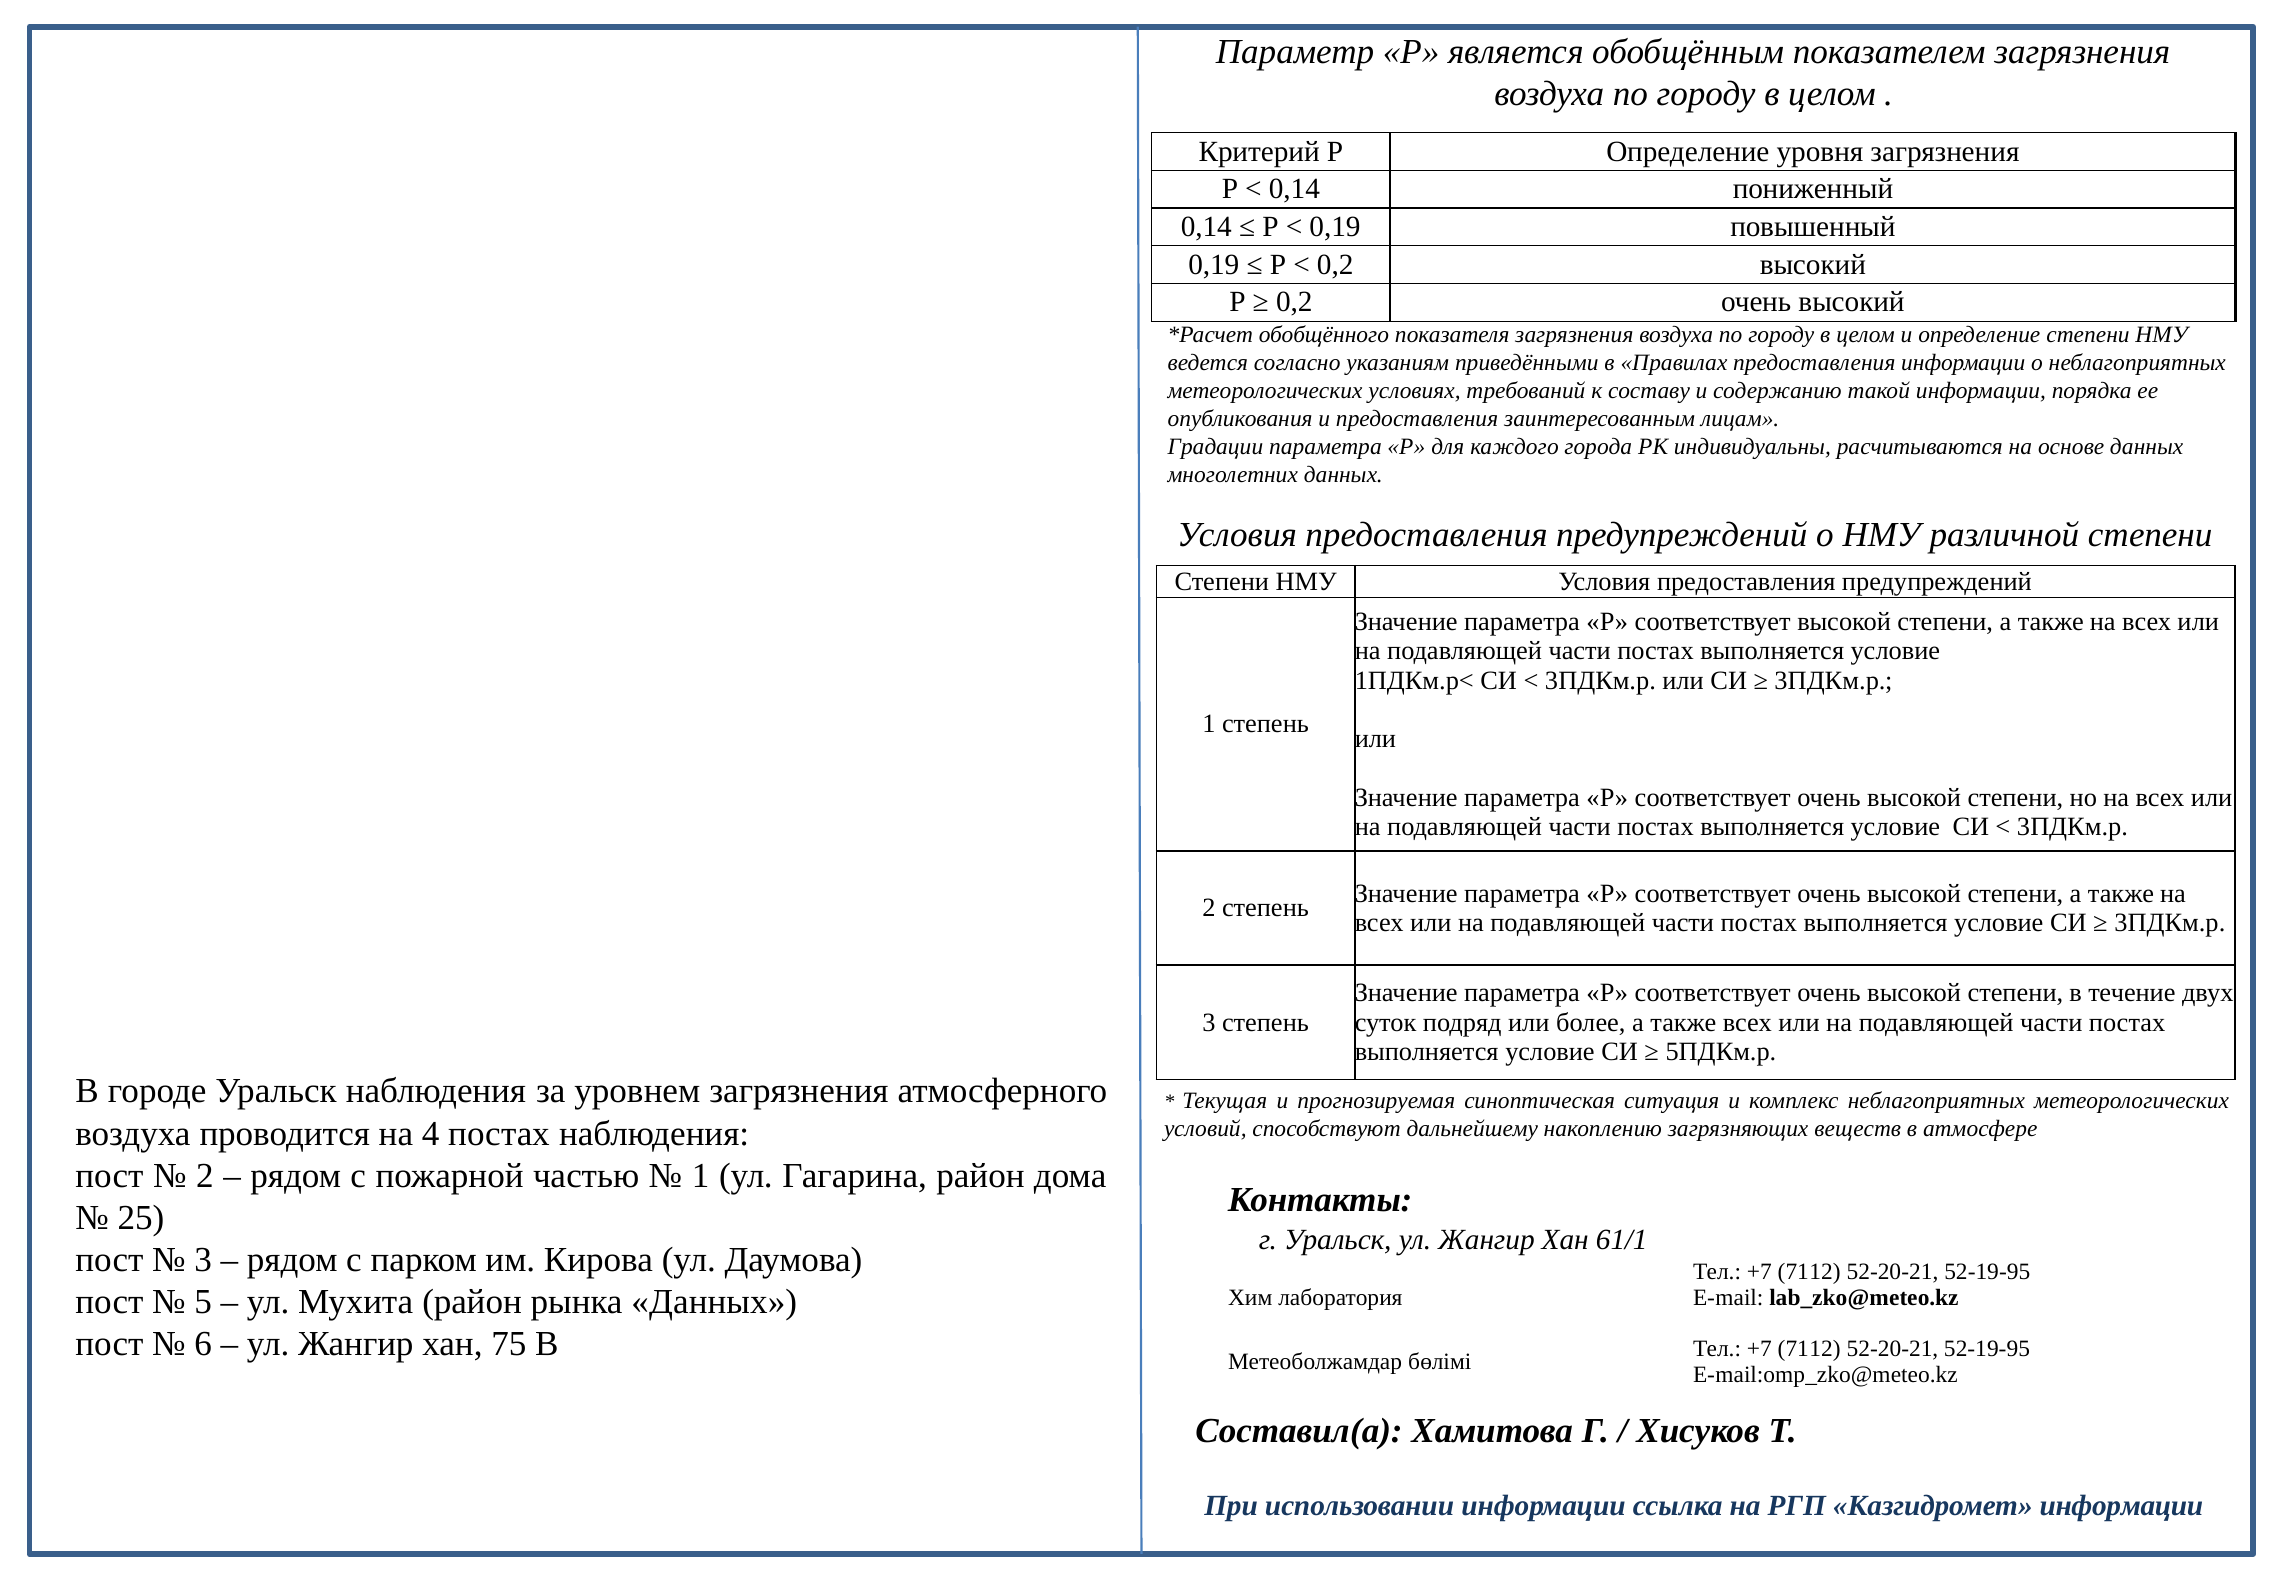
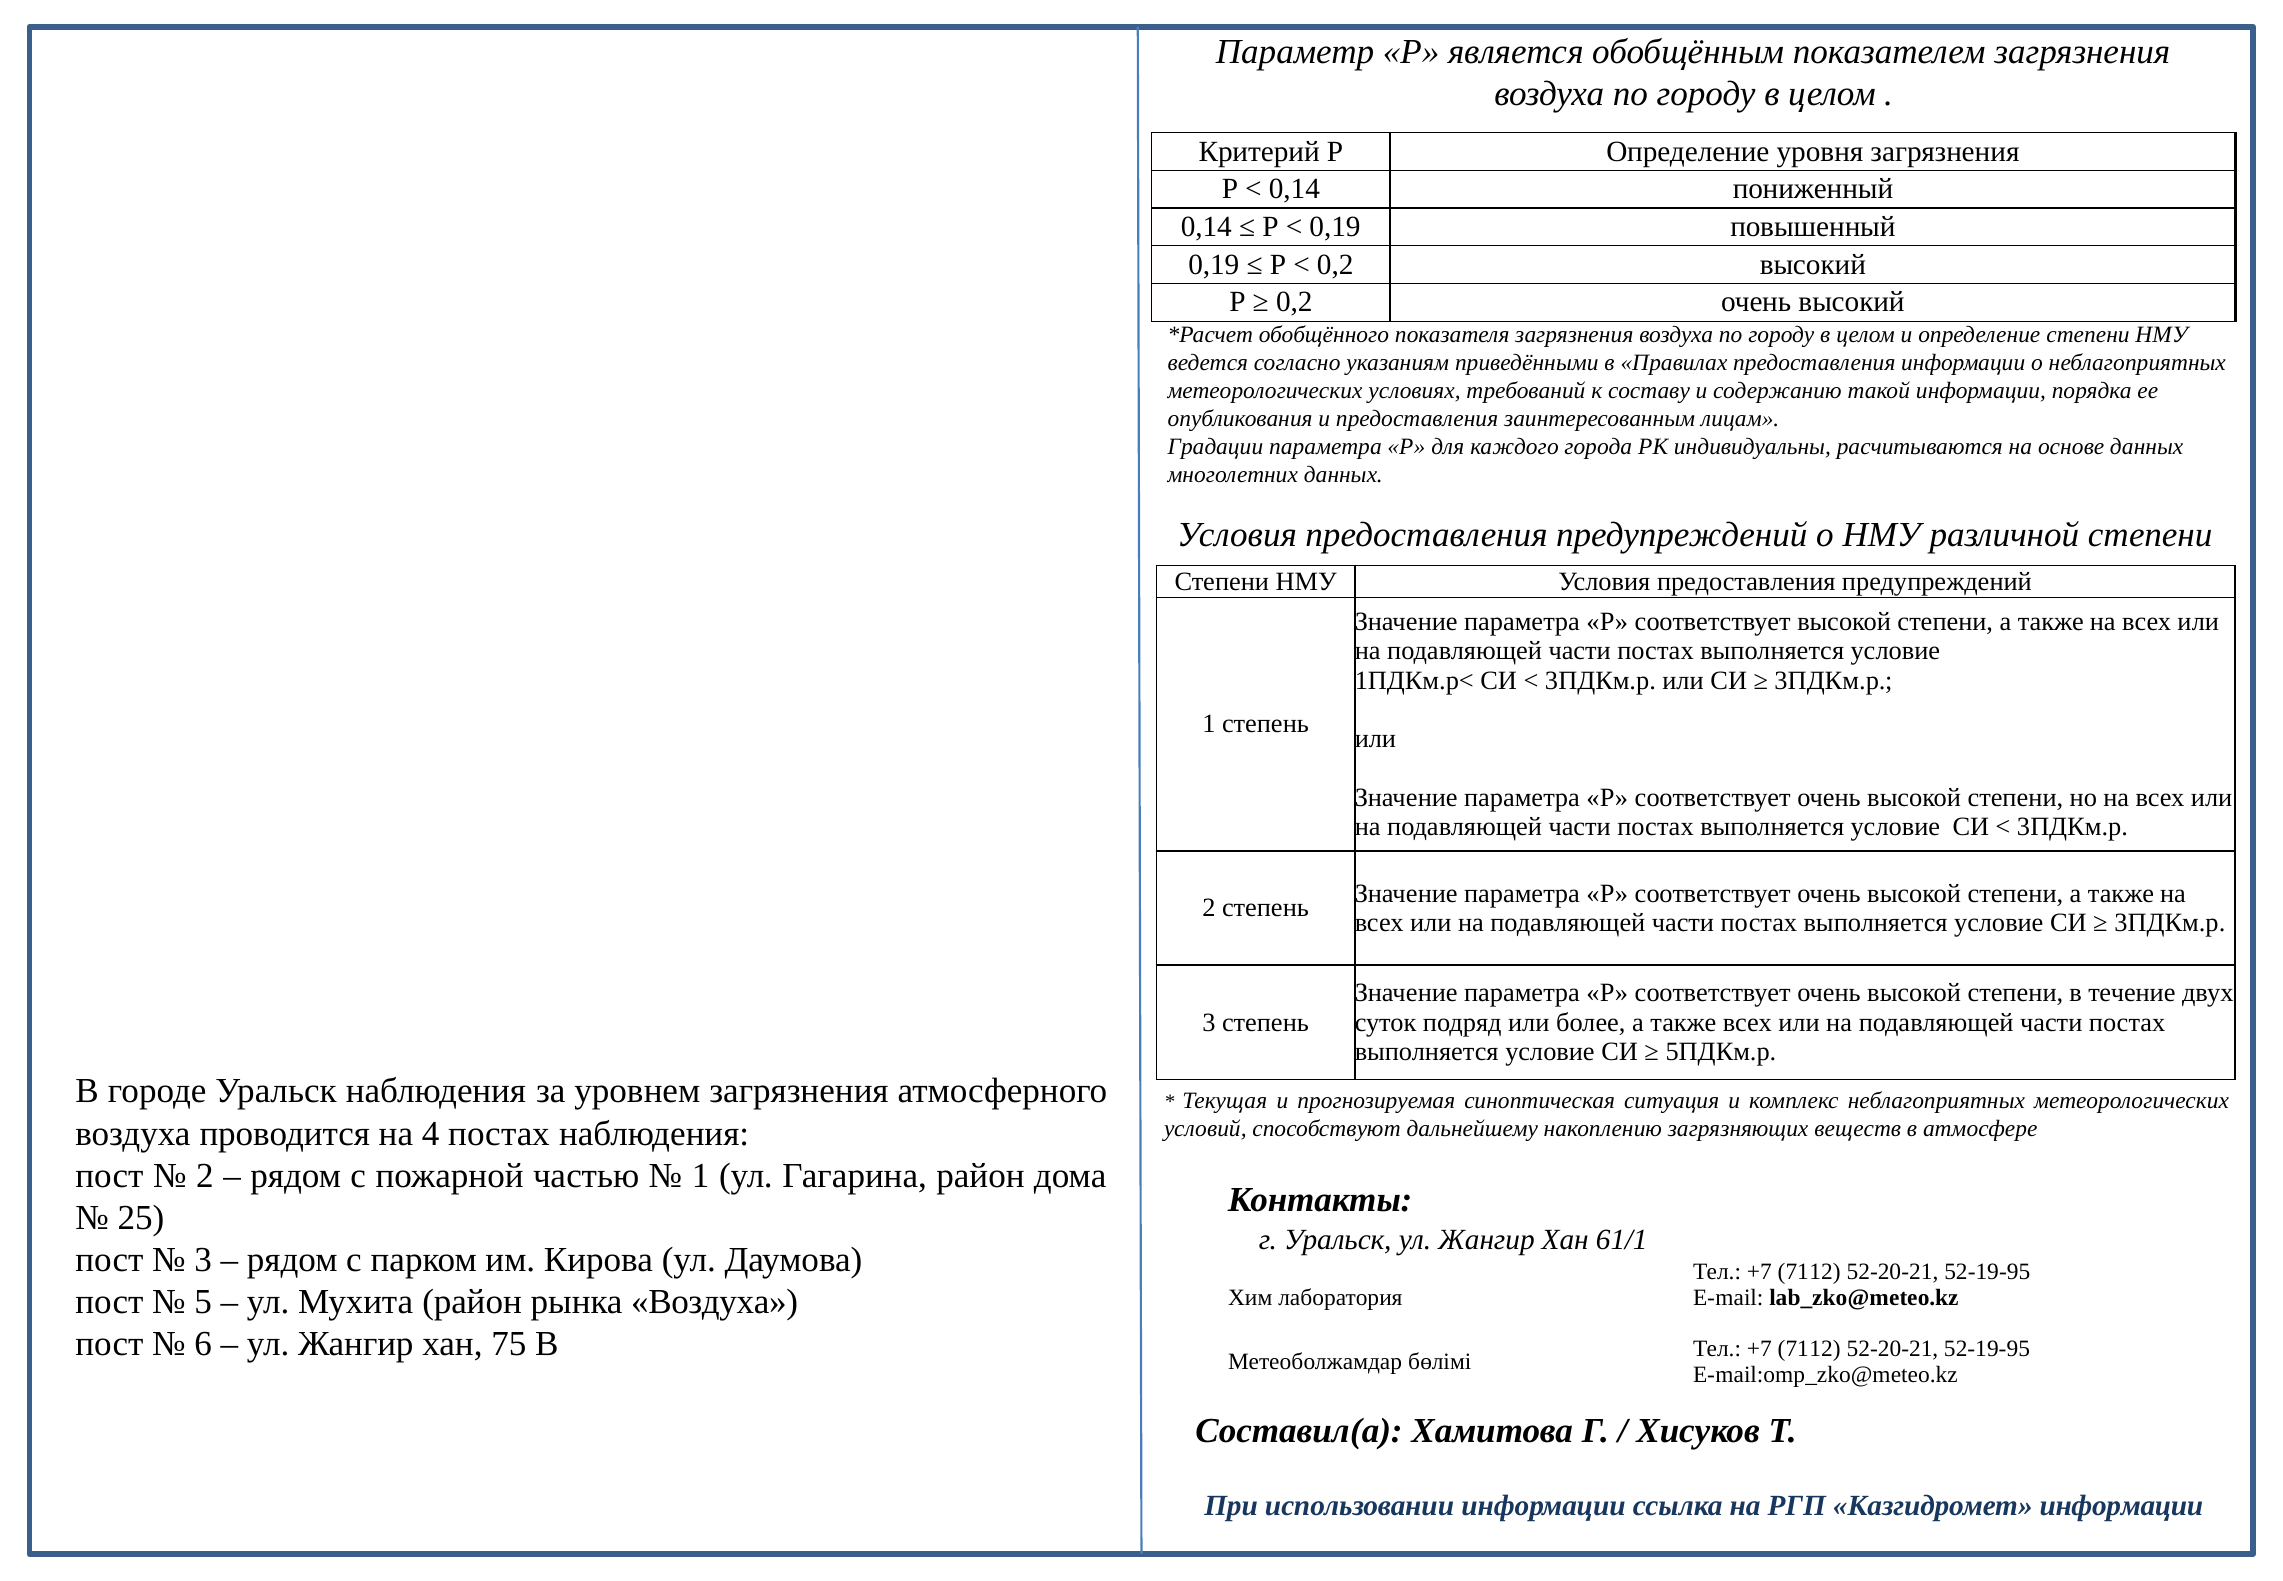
рынка Данных: Данных -> Воздуха (714, 1302)
